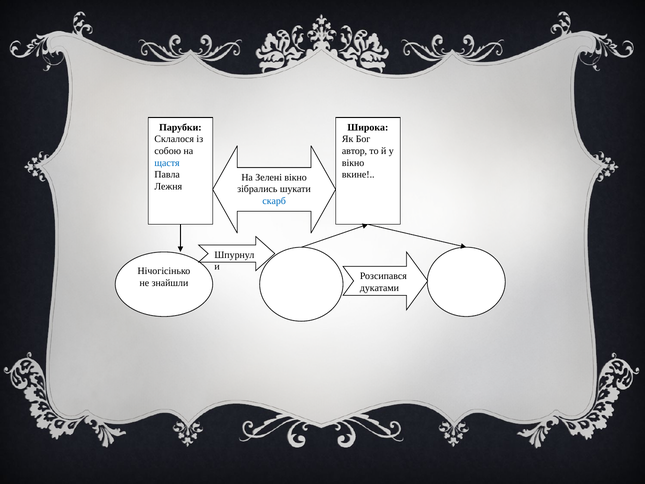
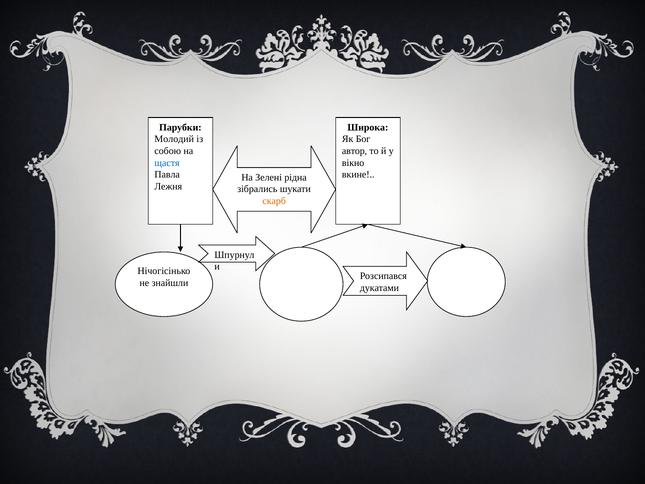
Склалося: Склалося -> Молодий (174, 139)
Зелені вікно: вікно -> рідна (296, 177)
скарб colour: blue -> orange (274, 201)
